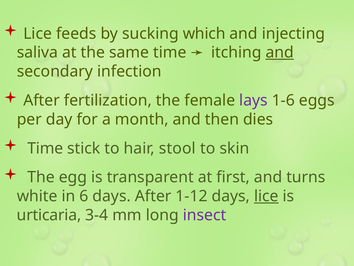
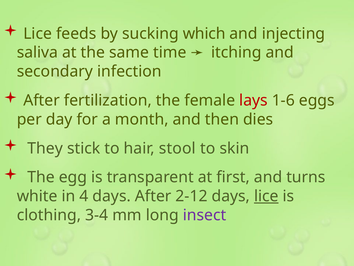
and underline: present -> none (280, 52)
lays colour: purple -> red (253, 100)
Time: Time -> They (45, 148)
6: 6 -> 4 (84, 196)
1-12: 1-12 -> 2-12 (192, 196)
urticaria: urticaria -> clothing (49, 215)
